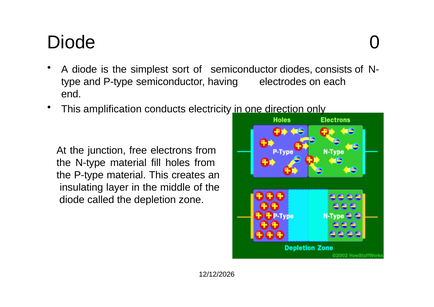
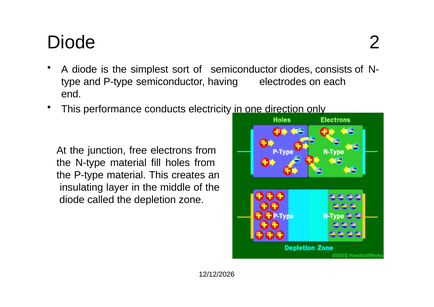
0: 0 -> 2 (375, 42)
amplification: amplification -> performance (113, 109)
